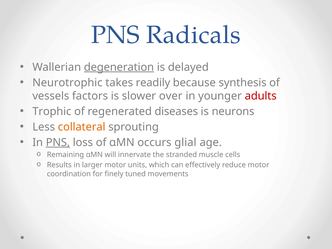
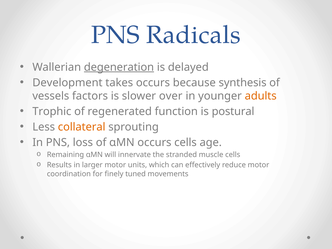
Neurotrophic: Neurotrophic -> Development (67, 83)
takes readily: readily -> occurs (153, 83)
adults colour: red -> orange (261, 96)
diseases: diseases -> function (176, 111)
neurons: neurons -> postural (233, 111)
PNS underline: present -> none (58, 142)
occurs glial: glial -> cells (186, 142)
